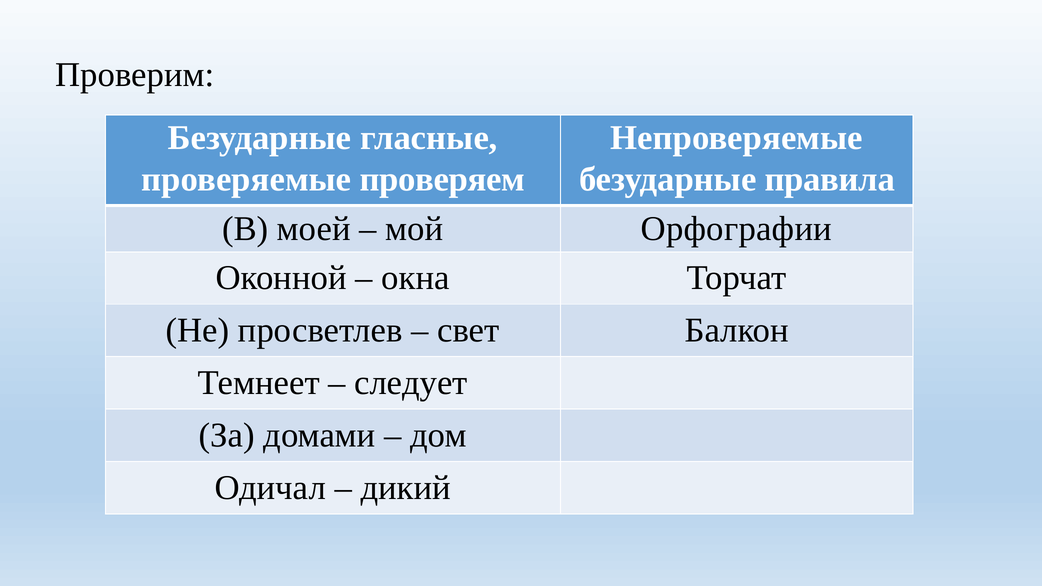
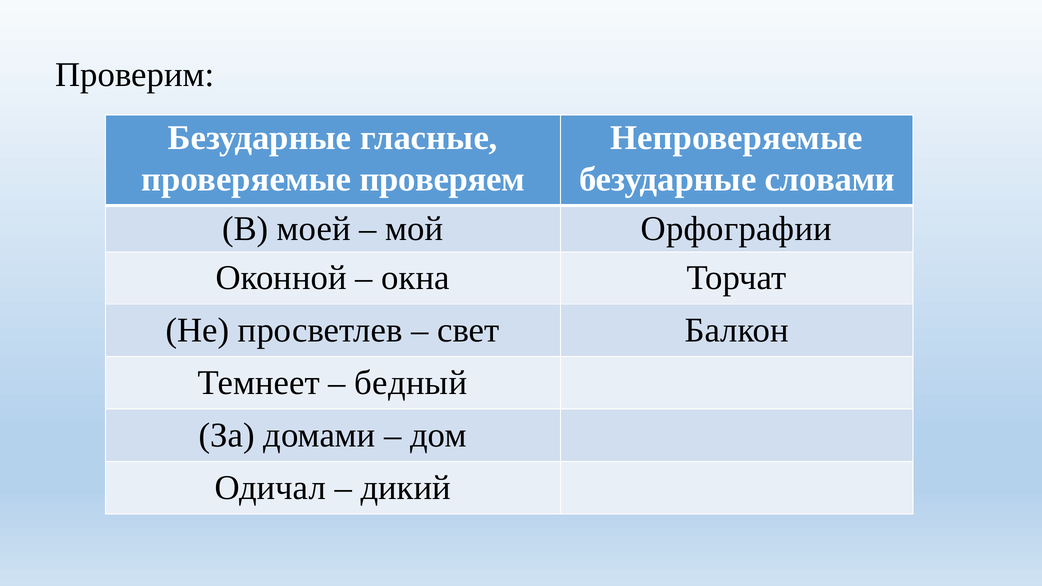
правила: правила -> словами (830, 179)
следует: следует -> бедный (411, 383)
